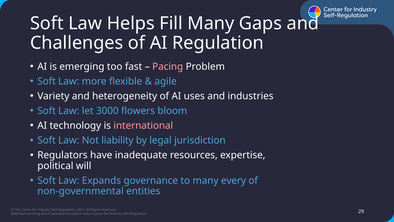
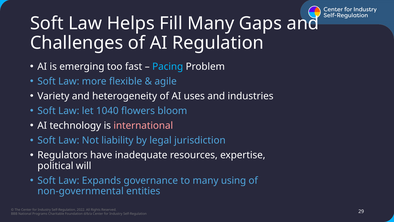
Pacing colour: pink -> light blue (168, 66)
3000: 3000 -> 1040 (107, 111)
every: every -> using (234, 180)
